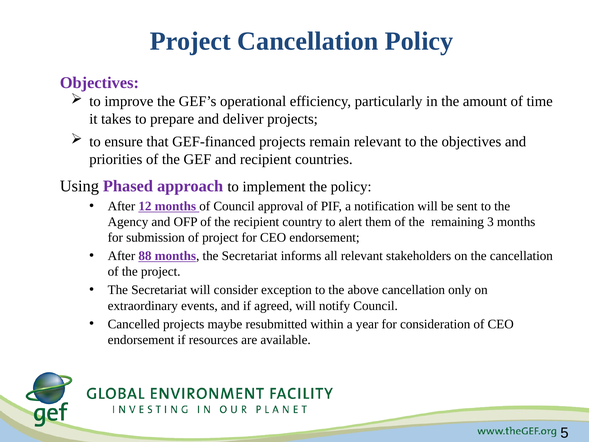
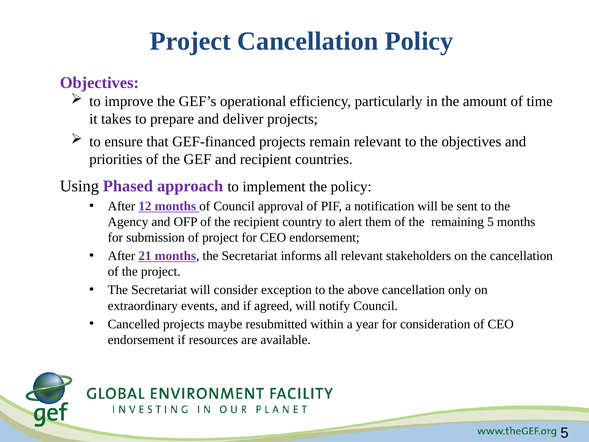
remaining 3: 3 -> 5 (490, 222)
88: 88 -> 21 (145, 256)
